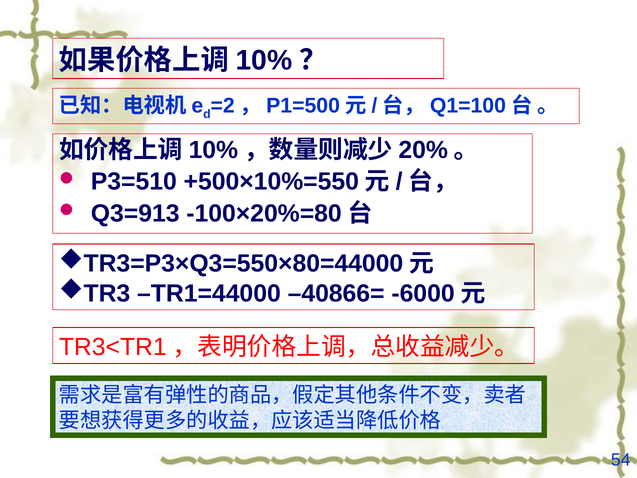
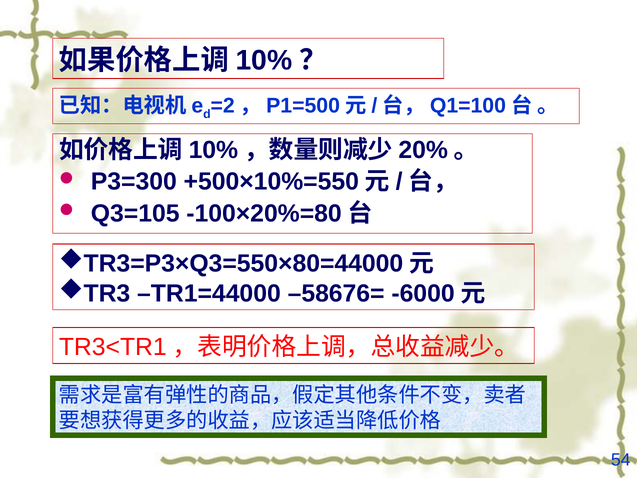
P3=510: P3=510 -> P3=300 (134, 182)
Q3=913: Q3=913 -> Q3=105 (135, 213)
–40866=: –40866= -> –58676= (336, 293)
